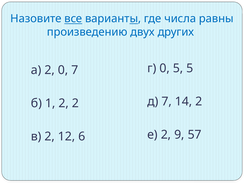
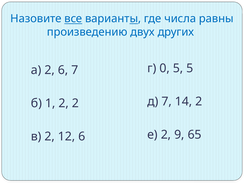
2 0: 0 -> 6 (63, 70)
57: 57 -> 65 (195, 135)
